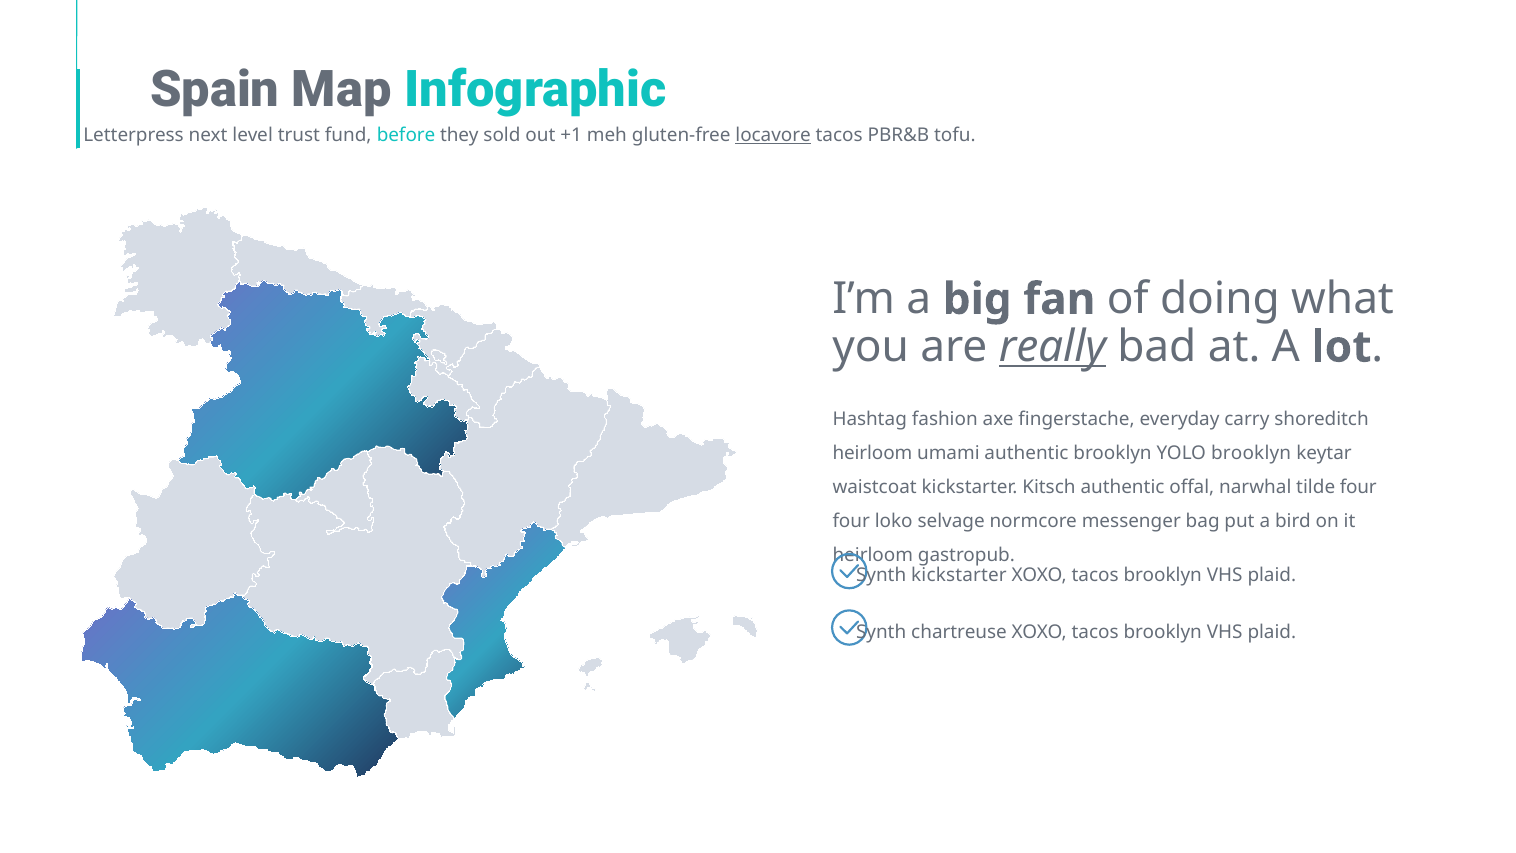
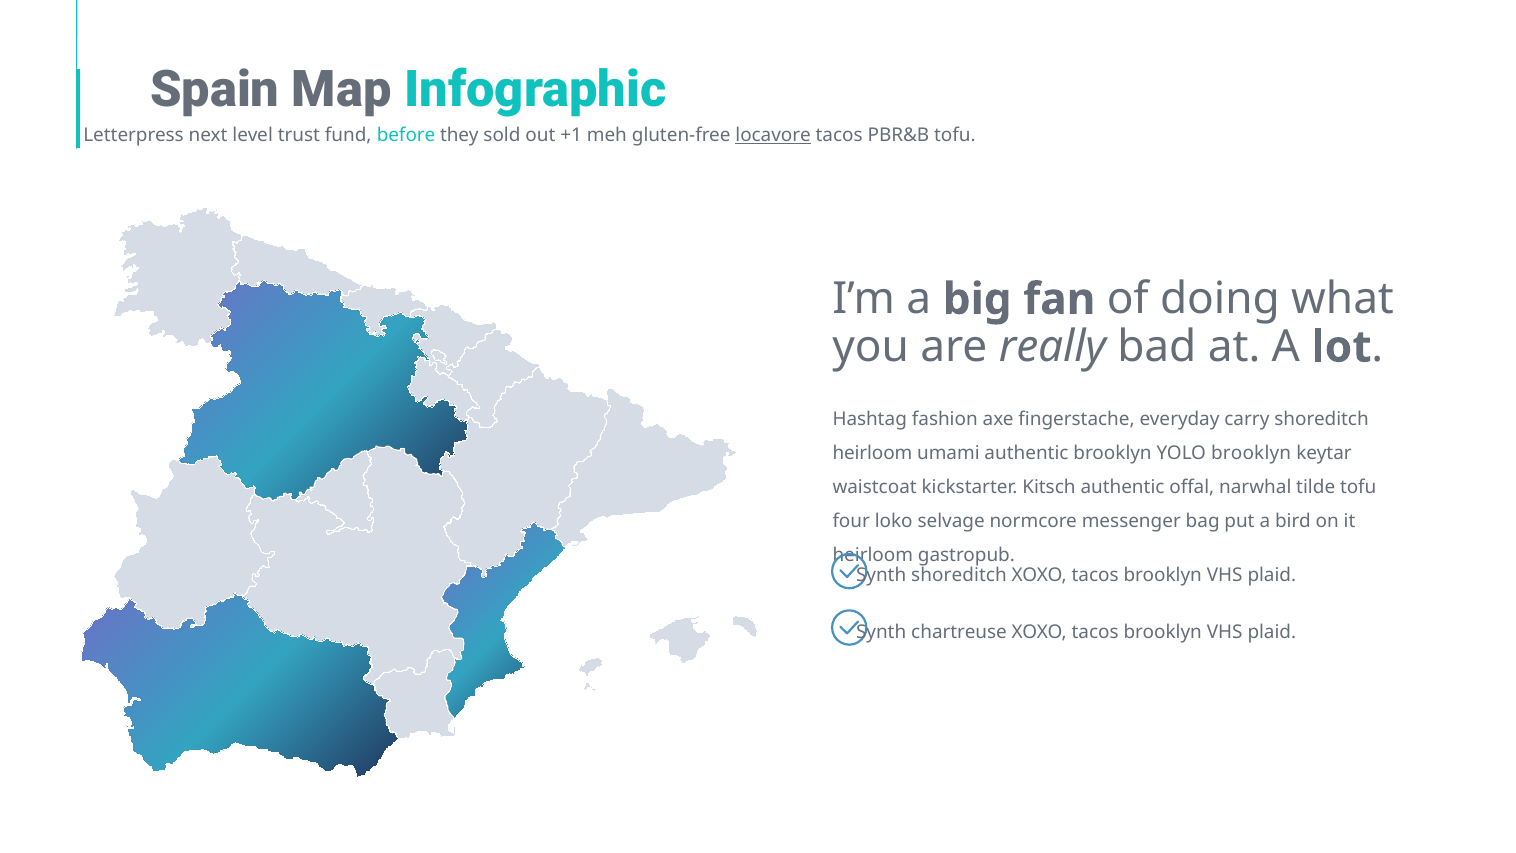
really underline: present -> none (1052, 347)
tilde four: four -> tofu (1358, 487)
Synth kickstarter: kickstarter -> shoreditch (959, 575)
